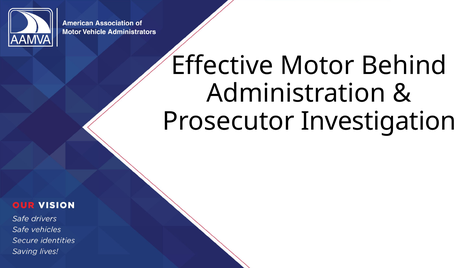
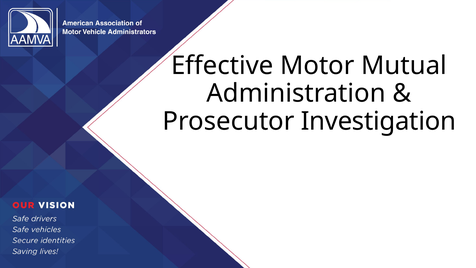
Behind: Behind -> Mutual (404, 65)
